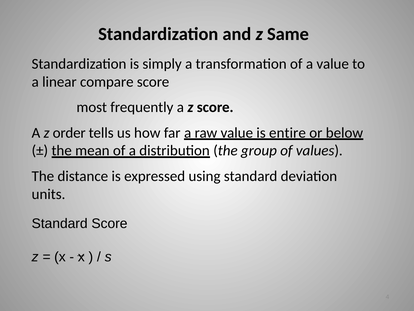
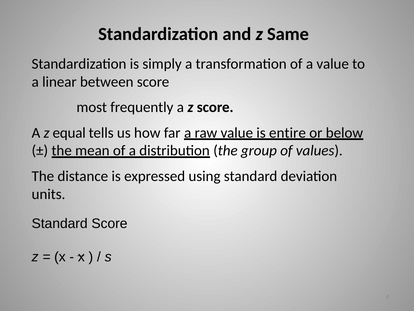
compare: compare -> between (107, 82)
order: order -> equal (69, 133)
